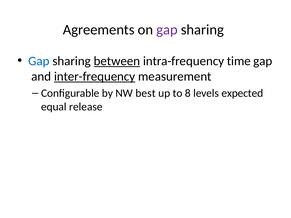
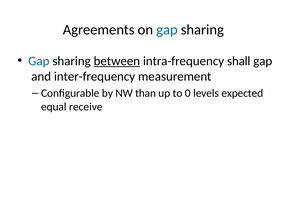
gap colour: purple -> blue (167, 30)
time: time -> shall (239, 61)
inter-frequency underline: present -> none (95, 77)
best: best -> than (146, 93)
8: 8 -> 0 (188, 93)
release: release -> receive (86, 107)
